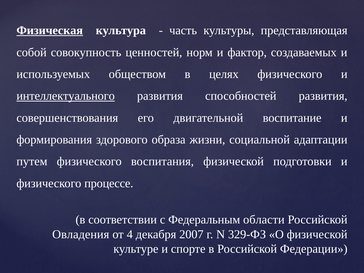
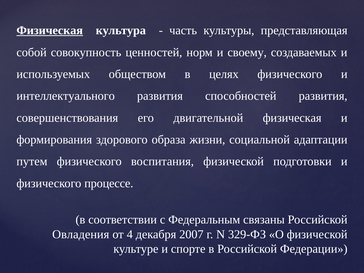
фактор: фактор -> своему (247, 52)
интеллектуального underline: present -> none (66, 96)
двигательной воспитание: воспитание -> физическая (292, 118)
области: области -> связаны (264, 220)
